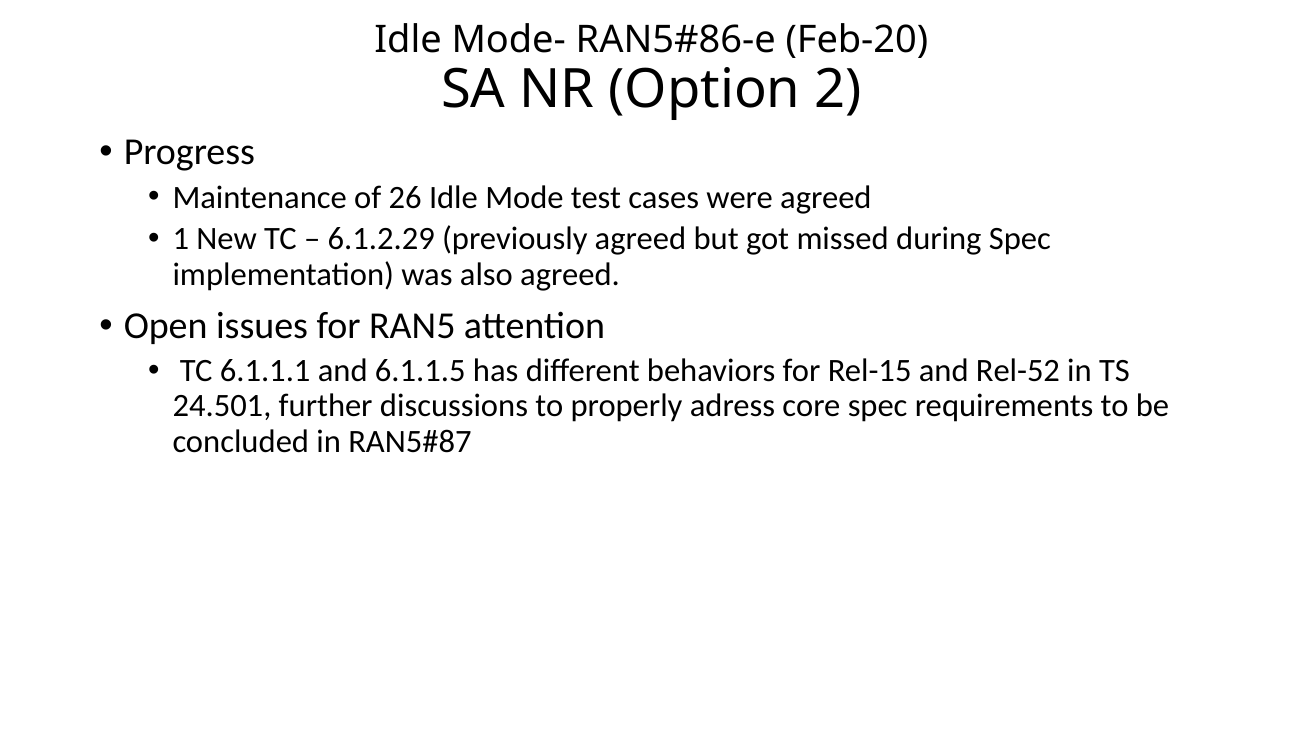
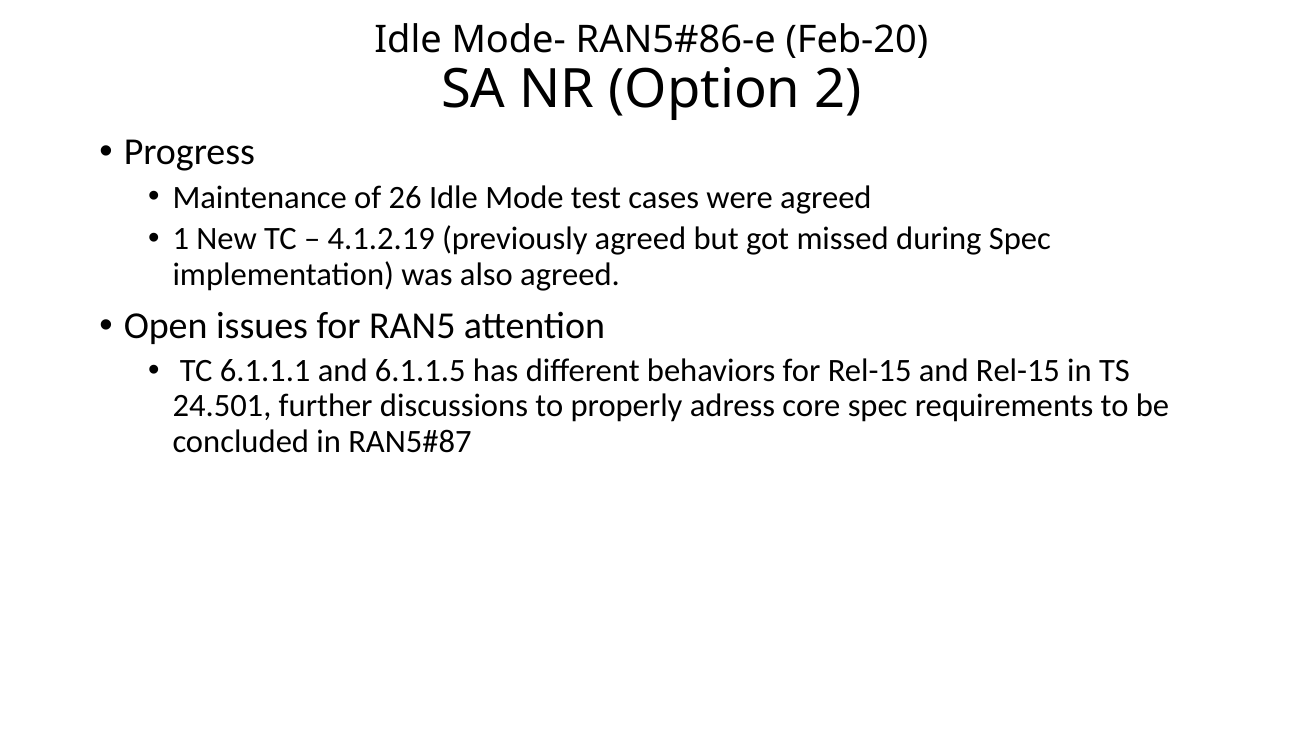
6.1.2.29: 6.1.2.29 -> 4.1.2.19 (381, 239)
and Rel-52: Rel-52 -> Rel-15 (1018, 371)
